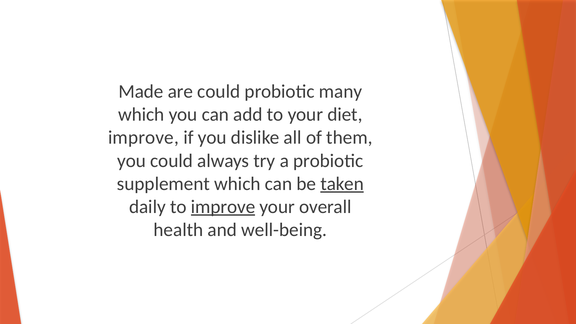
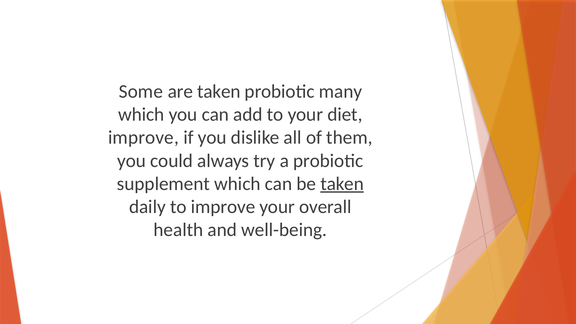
Made: Made -> Some (141, 92)
are could: could -> taken (219, 92)
improve underline: present -> none (223, 207)
